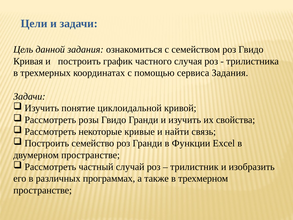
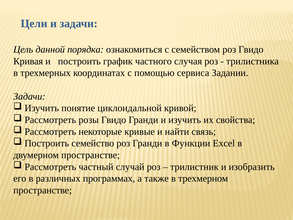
данной задания: задания -> порядка (86, 49)
сервиса Задания: Задания -> Задании (230, 73)
